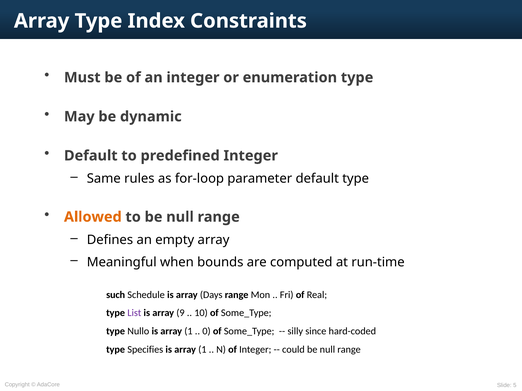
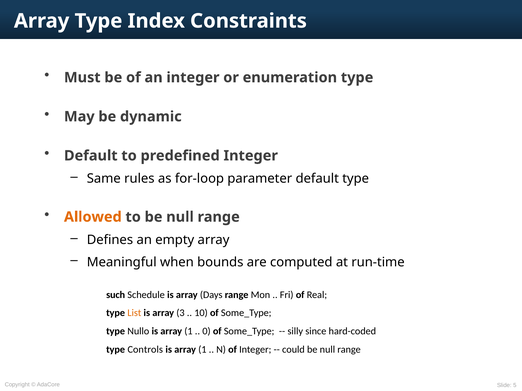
List colour: purple -> orange (134, 313)
9: 9 -> 3 (180, 313)
Specifies: Specifies -> Controls (145, 350)
